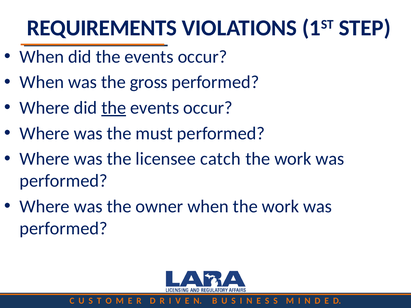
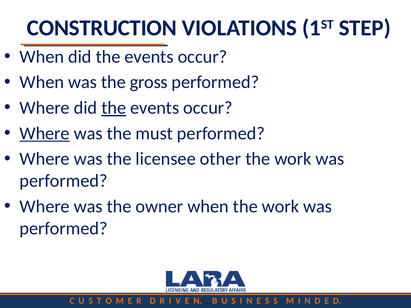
REQUIREMENTS: REQUIREMENTS -> CONSTRUCTION (102, 28)
Where underline: none -> present (45, 134)
catch: catch -> other (220, 159)
